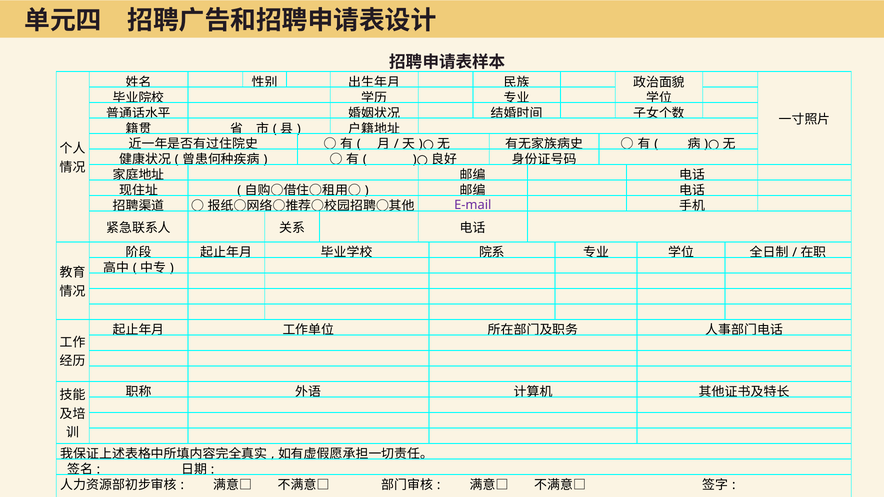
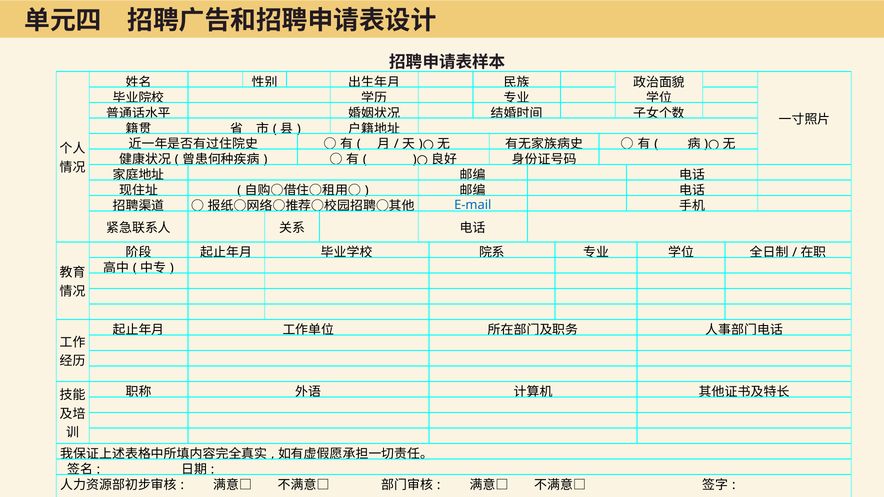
E-mail colour: purple -> blue (473, 205)
